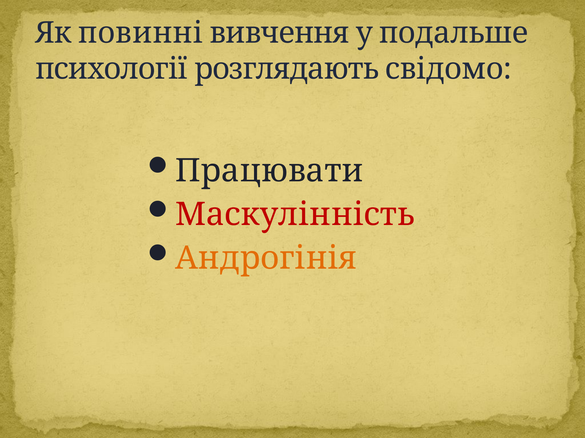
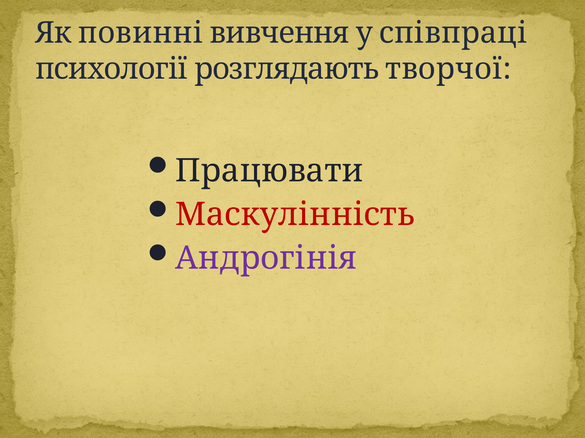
подальше: подальше -> співпраці (453, 33)
свідомо: свідомо -> творчої (448, 69)
Андрогінія colour: orange -> purple (266, 259)
